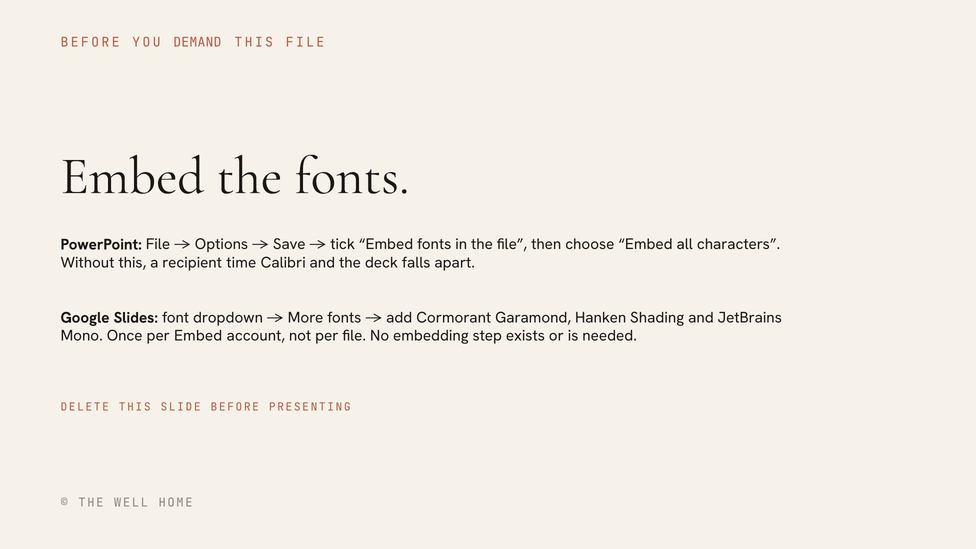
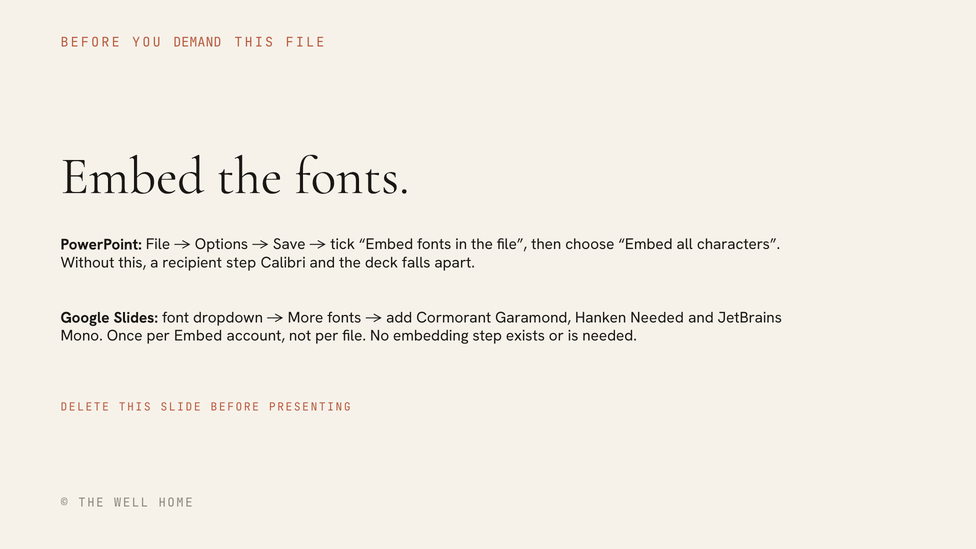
recipient time: time -> step (241, 263)
Hanken Shading: Shading -> Needed (657, 318)
